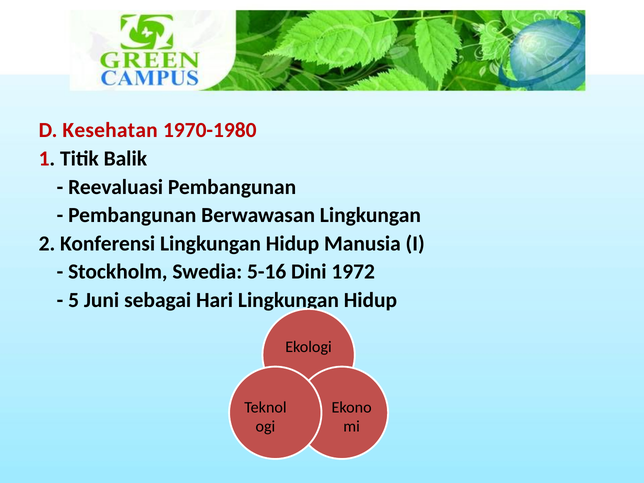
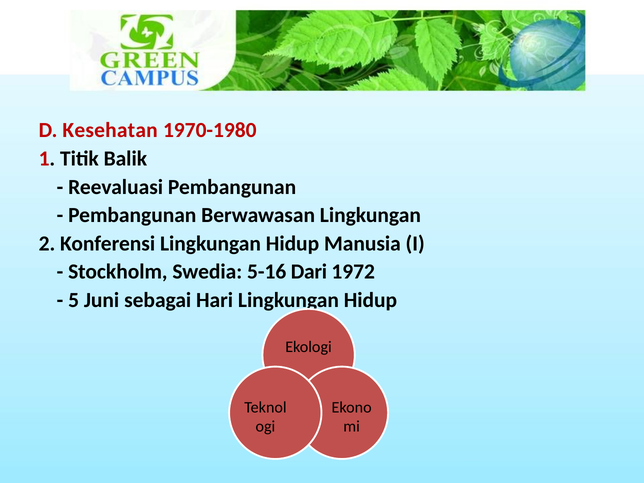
Dini: Dini -> Dari (309, 272)
